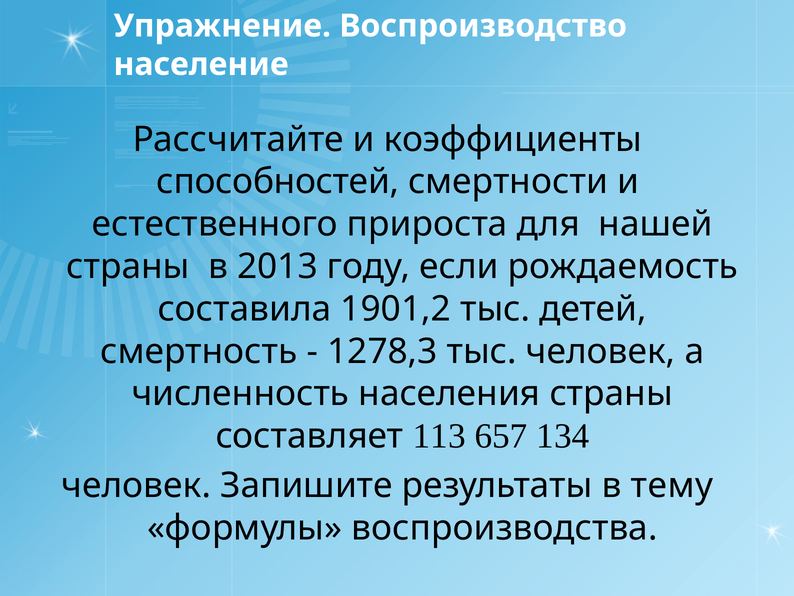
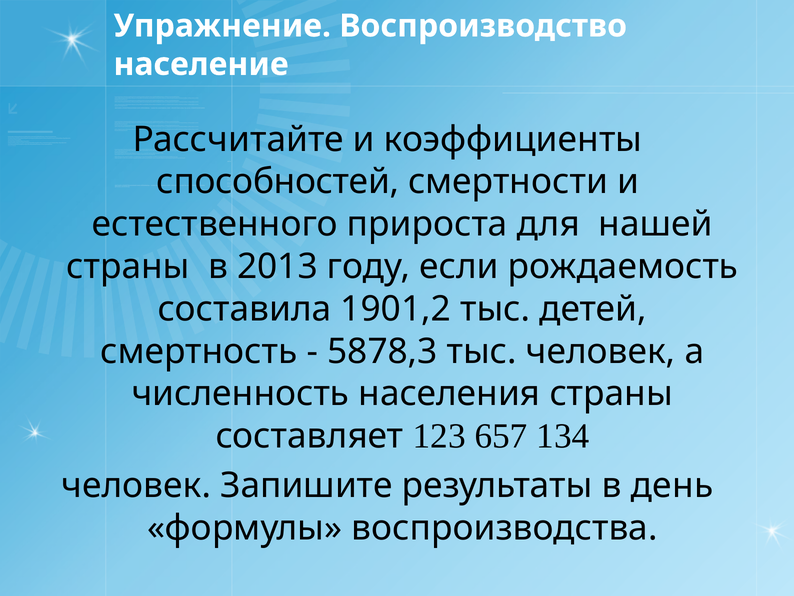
1278,3: 1278,3 -> 5878,3 (382, 351)
113: 113 -> 123 (439, 436)
тему: тему -> день (672, 485)
